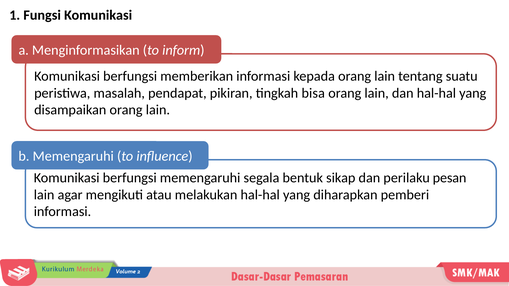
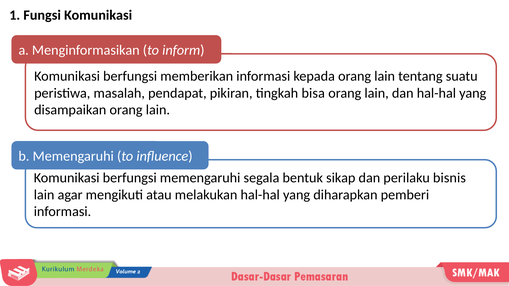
pesan: pesan -> bisnis (449, 178)
